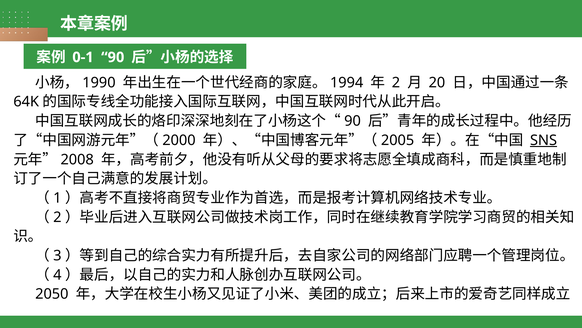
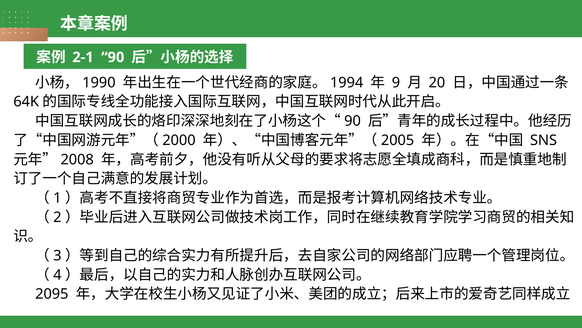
0-1: 0-1 -> 2-1 (83, 57)
2: 2 -> 9 (396, 82)
SNS underline: present -> none (544, 140)
2050: 2050 -> 2095 (52, 294)
